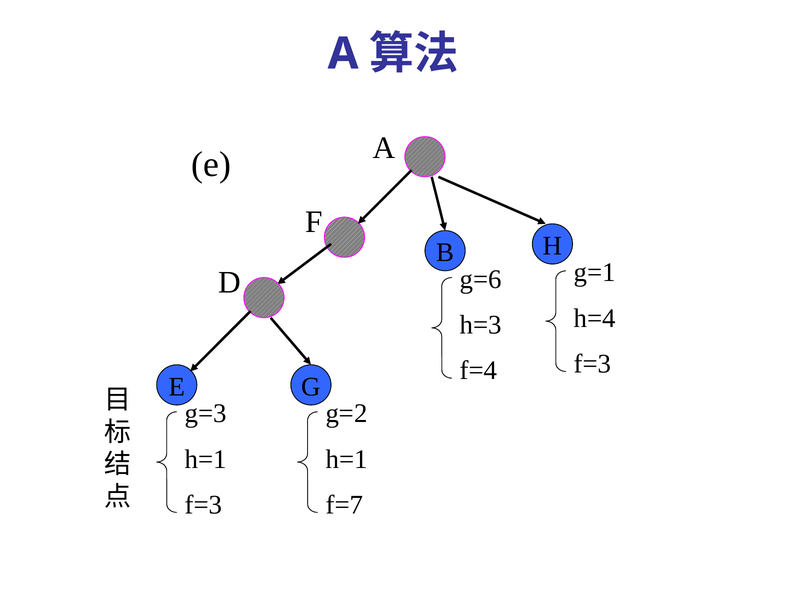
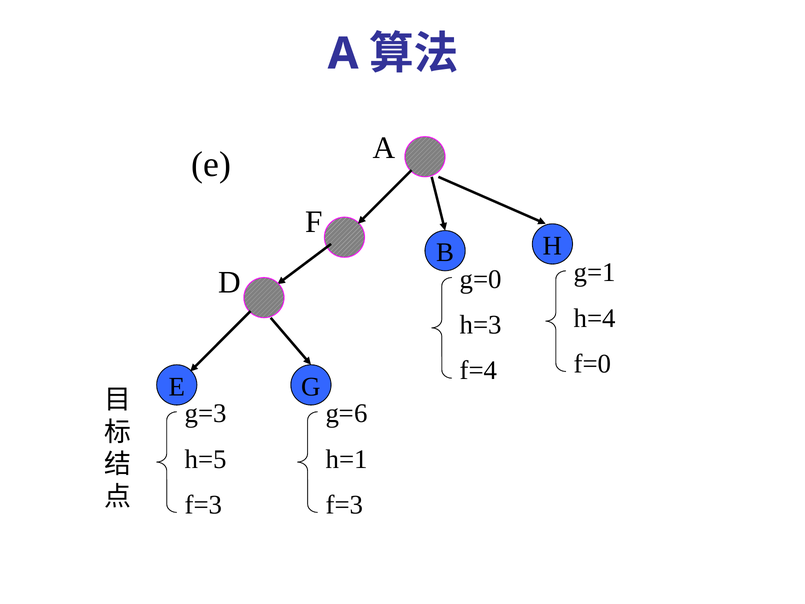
g=6: g=6 -> g=0 (481, 279)
f=3: f=3 -> f=0 (592, 364)
g=2: g=2 -> g=6 (347, 413)
h=1: h=1 -> h=5 (206, 459)
f=7: f=7 -> f=3 (344, 505)
